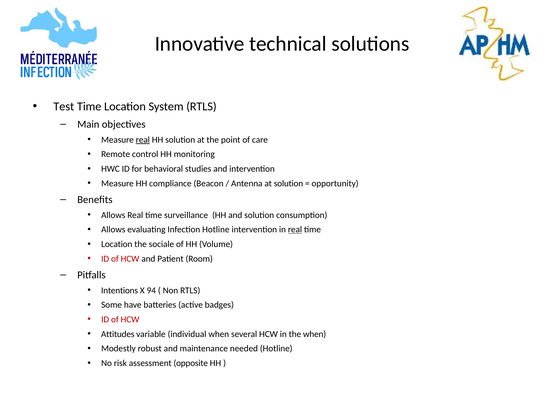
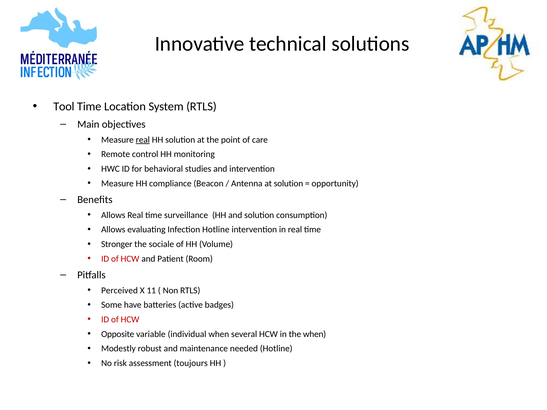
Test: Test -> Tool (64, 107)
real underline: present -> none (295, 230)
Location: Location -> Stronger (117, 244)
Intentions: Intentions -> Perceived (119, 291)
94: 94 -> 11 (151, 291)
Attitudes: Attitudes -> Opposite (118, 334)
opposite: opposite -> toujours (191, 363)
